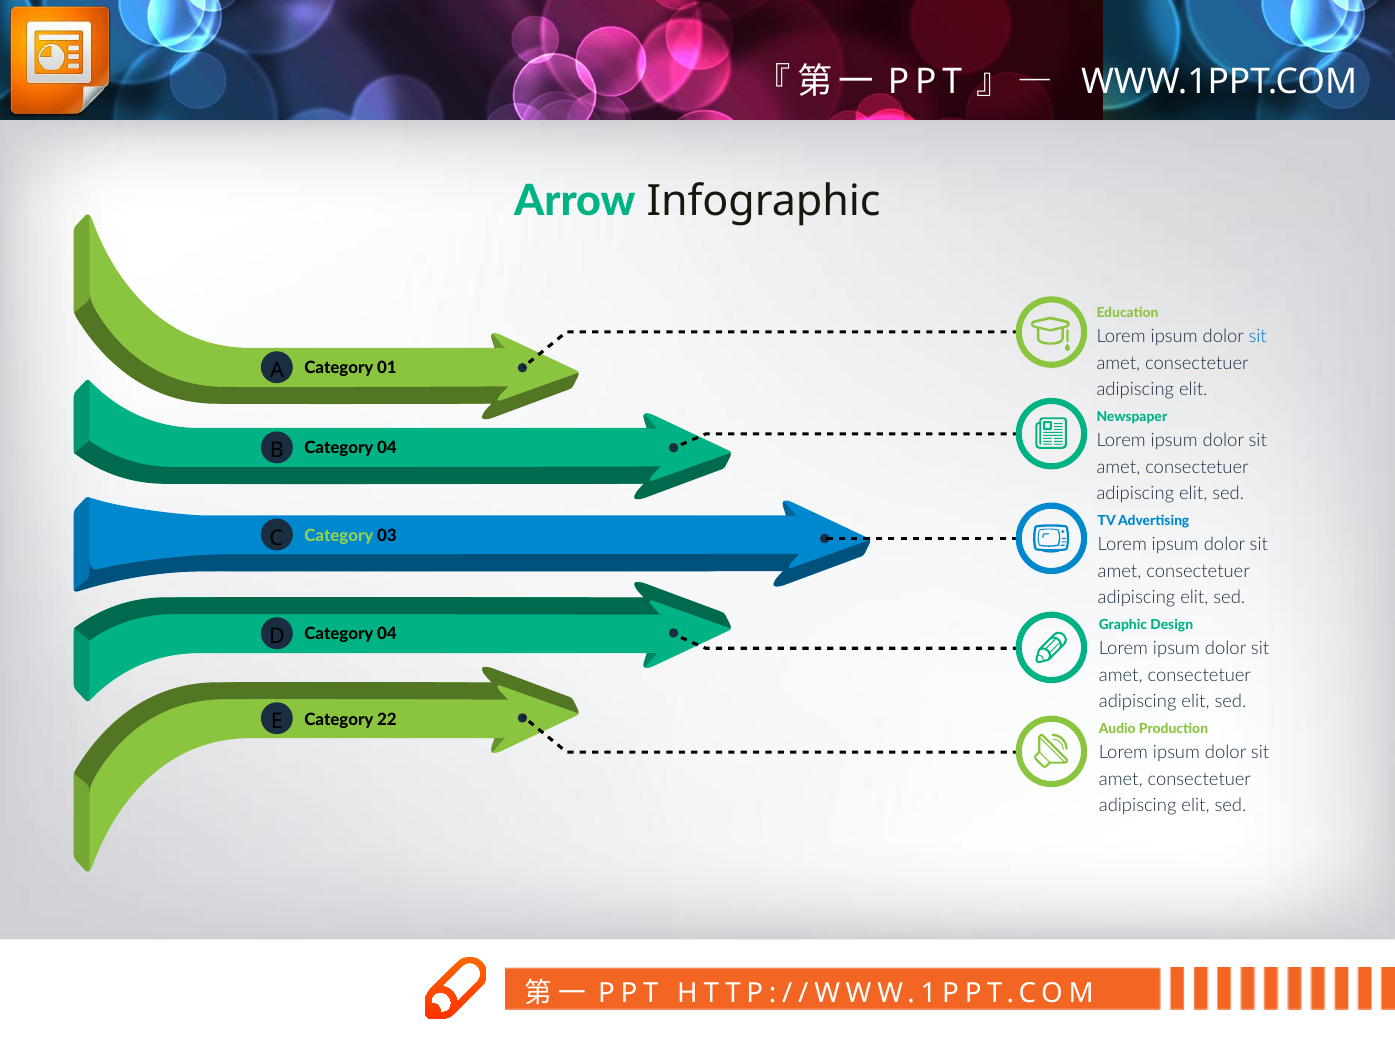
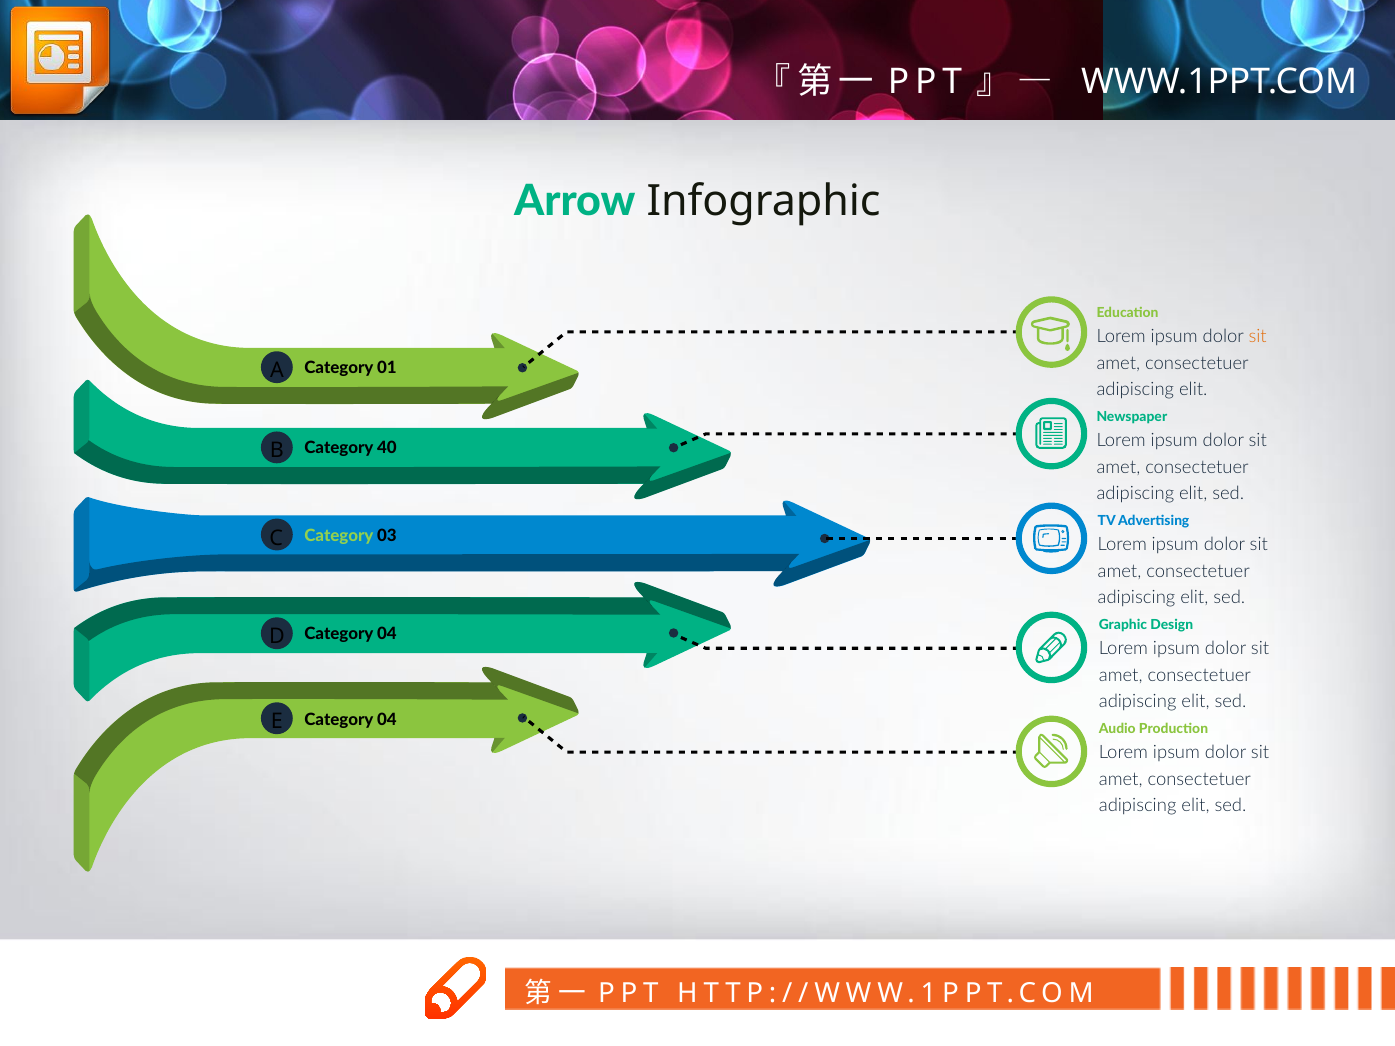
sit colour: blue -> orange (1258, 337)
B Category 04: 04 -> 40 (387, 447)
E Category 22: 22 -> 04 (387, 720)
